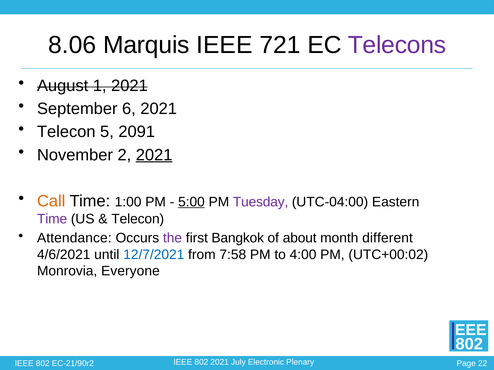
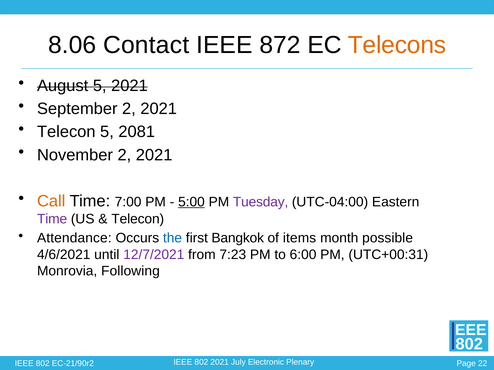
Marquis: Marquis -> Contact (146, 45)
721: 721 -> 872 (280, 45)
Telecons colour: purple -> orange (397, 45)
August 1: 1 -> 5 (100, 86)
September 6: 6 -> 2 (129, 109)
2091: 2091 -> 2081 (137, 132)
2021 underline: present -> none (154, 155)
1:00: 1:00 -> 7:00 (128, 202)
the colour: purple -> blue (172, 238)
about: about -> items (300, 238)
different: different -> possible (388, 238)
12/7/2021 colour: blue -> purple (154, 255)
7:58: 7:58 -> 7:23 (233, 255)
4:00: 4:00 -> 6:00 (303, 255)
UTC+00:02: UTC+00:02 -> UTC+00:31 (388, 255)
Everyone: Everyone -> Following (130, 271)
